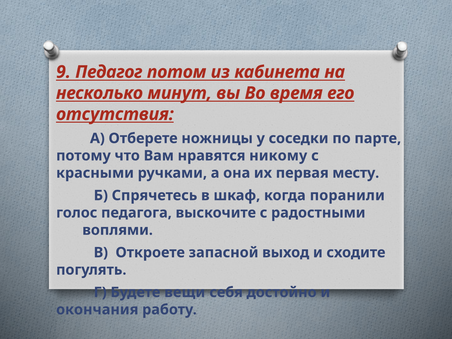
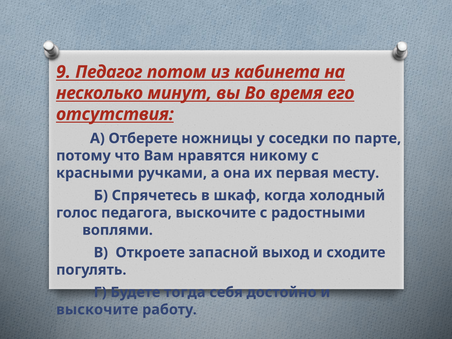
поранили: поранили -> холодный (347, 195)
вещи: вещи -> тогда (185, 292)
окончания: окончания -> выскочите (97, 310)
